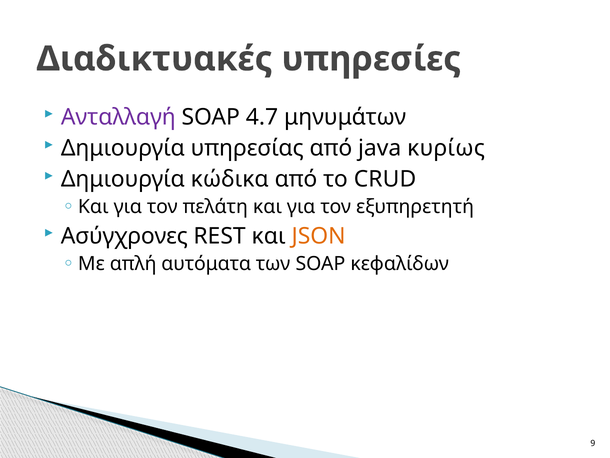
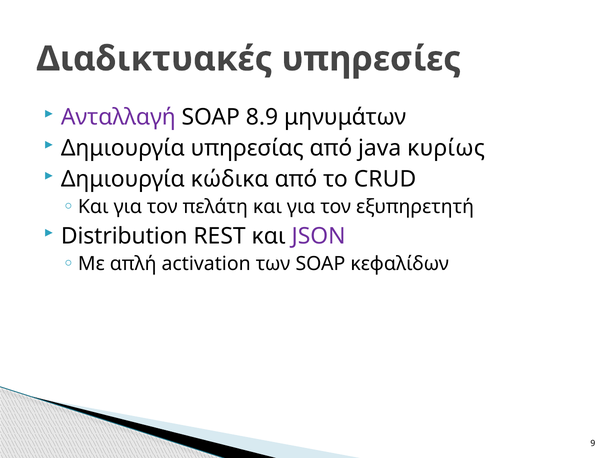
4.7: 4.7 -> 8.9 (262, 117)
Ασύγχρονες: Ασύγχρονες -> Distribution (124, 236)
JSON colour: orange -> purple (319, 236)
αυτόματα: αυτόματα -> activation (206, 264)
